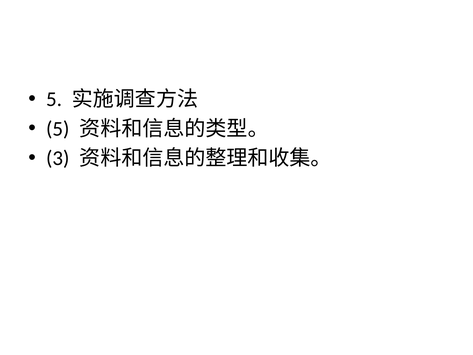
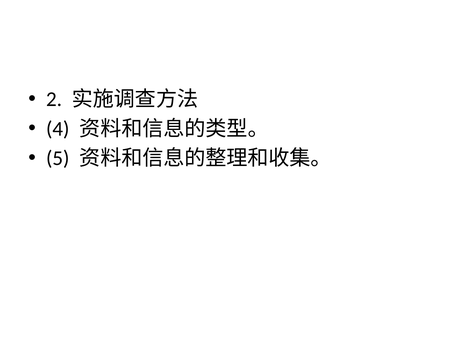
5: 5 -> 2 (54, 99)
5: 5 -> 4 (58, 129)
3: 3 -> 5 (58, 158)
